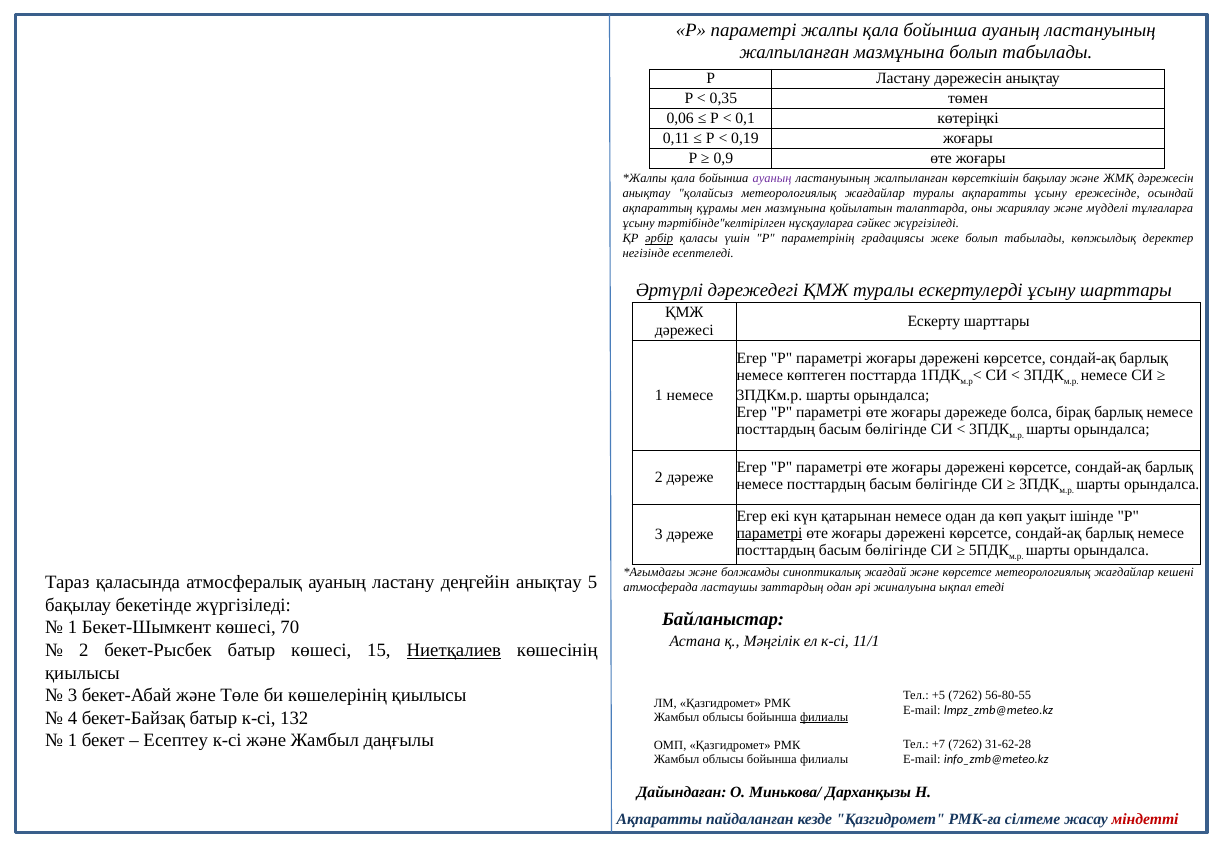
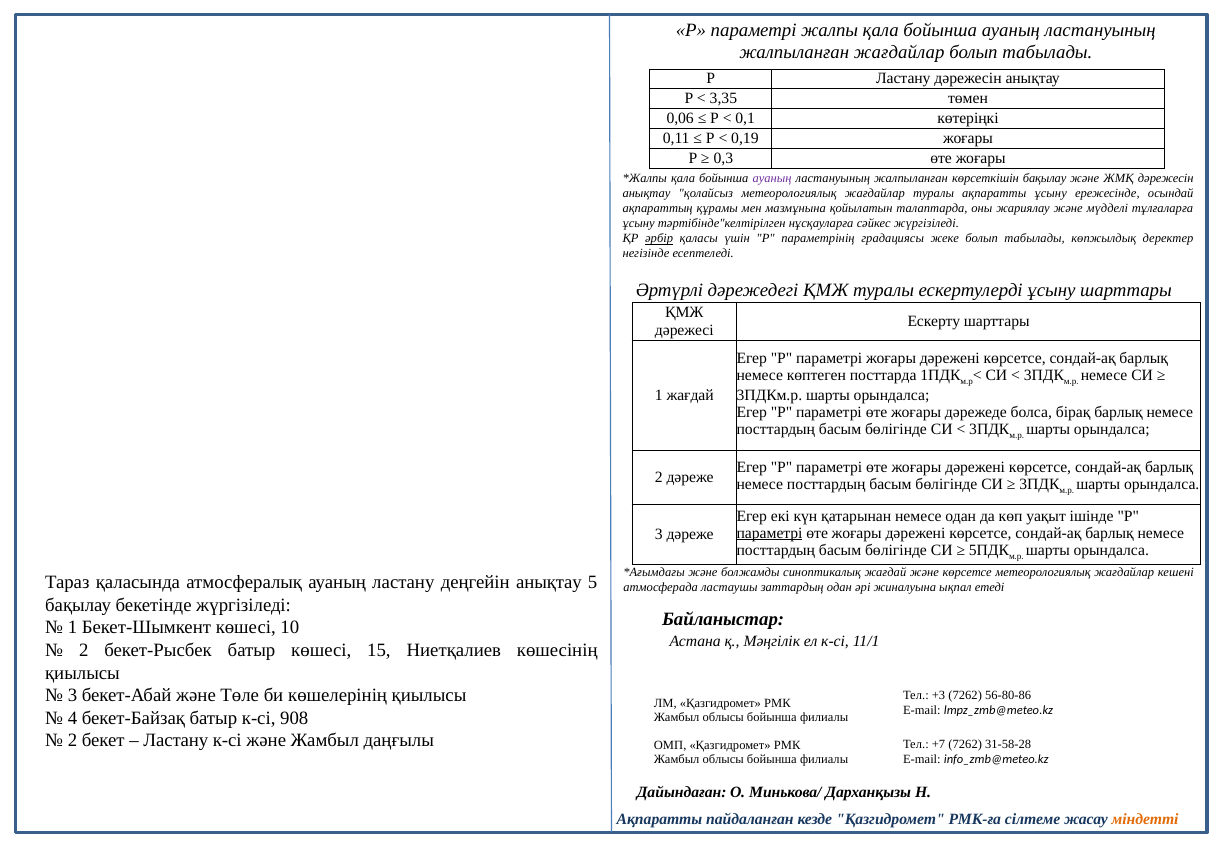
жалпыланған мазмұнына: мазмұнына -> жағдайлар (899, 52)
0,35: 0,35 -> 3,35 (723, 98)
0,9: 0,9 -> 0,3 (723, 158)
1 немесе: немесе -> жағдай (690, 395)
70: 70 -> 10 (290, 627)
Ниетқалиев underline: present -> none (454, 650)
+5: +5 -> +3 (938, 695)
56-80-55: 56-80-55 -> 56-80-86 (1008, 695)
132: 132 -> 908 (294, 718)
филиалы underline: present -> none (824, 717)
1: 1 -> 2 (72, 740)
Есептеу: Есептеу -> Ластану (176, 740)
31-62-28: 31-62-28 -> 31-58-28 (1008, 744)
міндетті colour: red -> orange (1145, 819)
